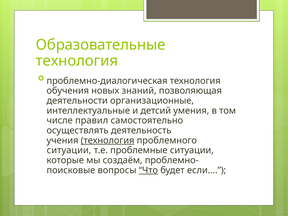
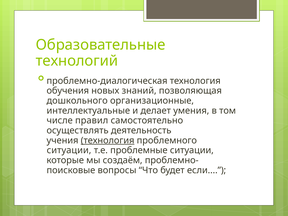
технология: технология -> технологий (77, 61)
деятельности: деятельности -> дошкольного (77, 101)
детсий: детсий -> делает (156, 111)
Что underline: present -> none (148, 170)
